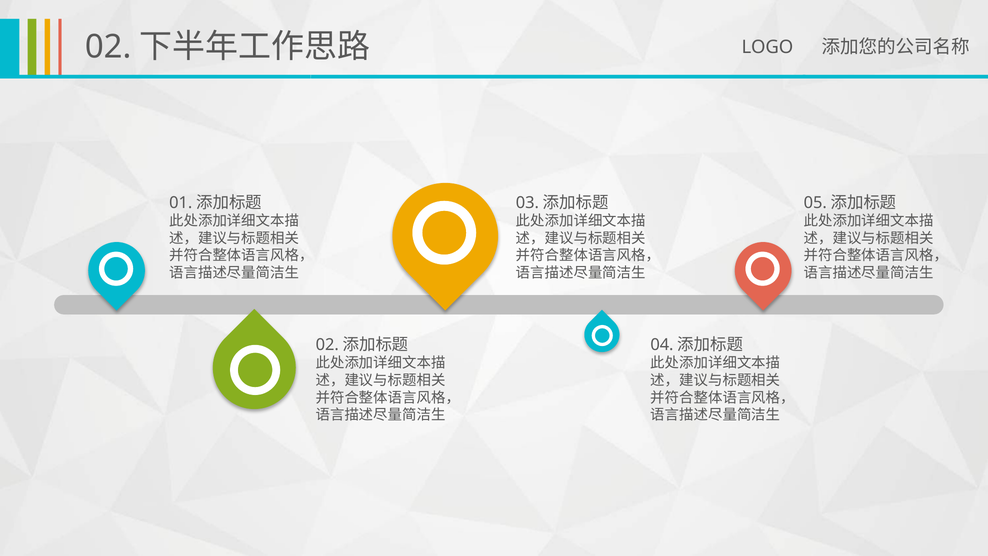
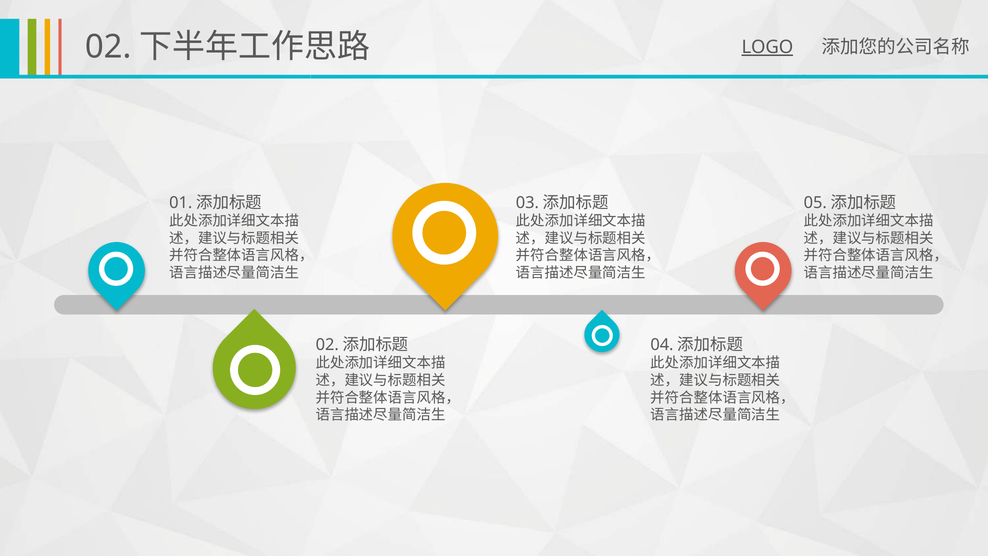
LOGO underline: none -> present (767, 47)
